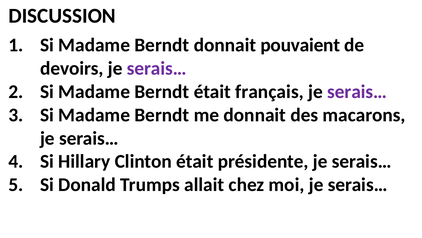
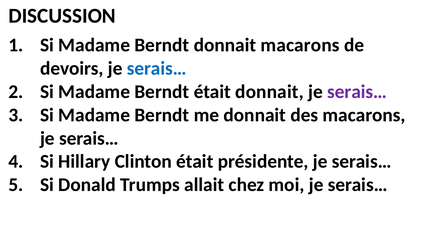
donnait pouvaient: pouvaient -> macarons (300, 45)
serais… colour: purple -> blue (157, 68)
était français: français -> donnait (269, 92)
